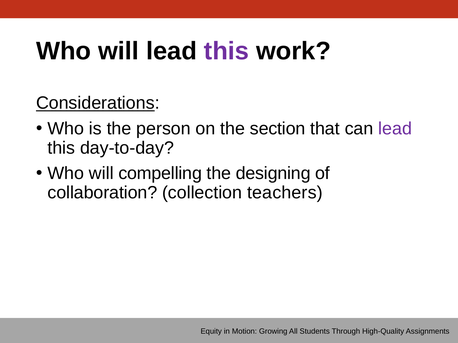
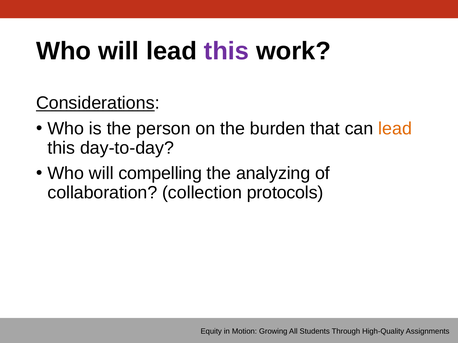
section: section -> burden (278, 129)
lead colour: purple -> orange (395, 129)
designing: designing -> analyzing (273, 174)
teachers: teachers -> protocols (285, 193)
